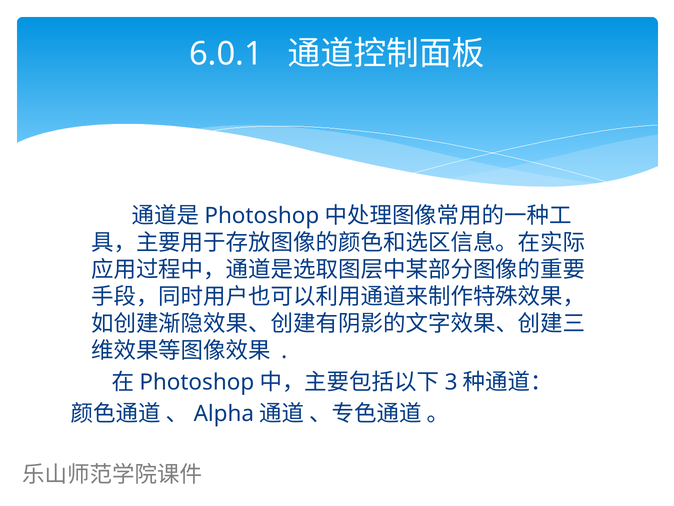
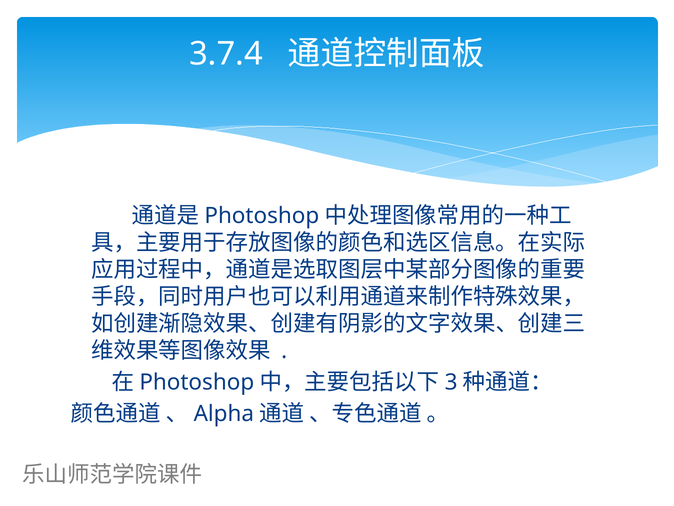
6.0.1: 6.0.1 -> 3.7.4 (226, 54)
